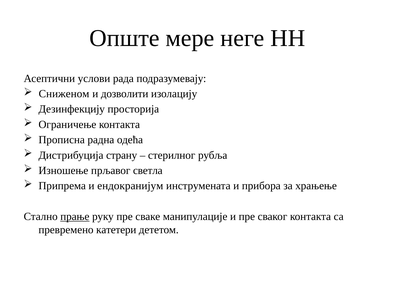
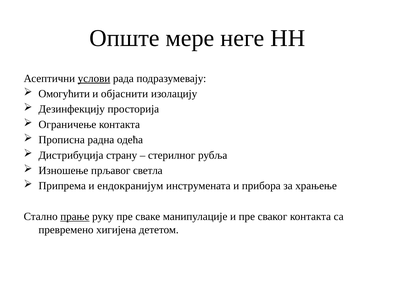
услови underline: none -> present (94, 78)
Сниженом: Сниженом -> Омогућити (64, 94)
дозволити: дозволити -> објаснити (125, 94)
катетери: катетери -> хигијена (116, 230)
